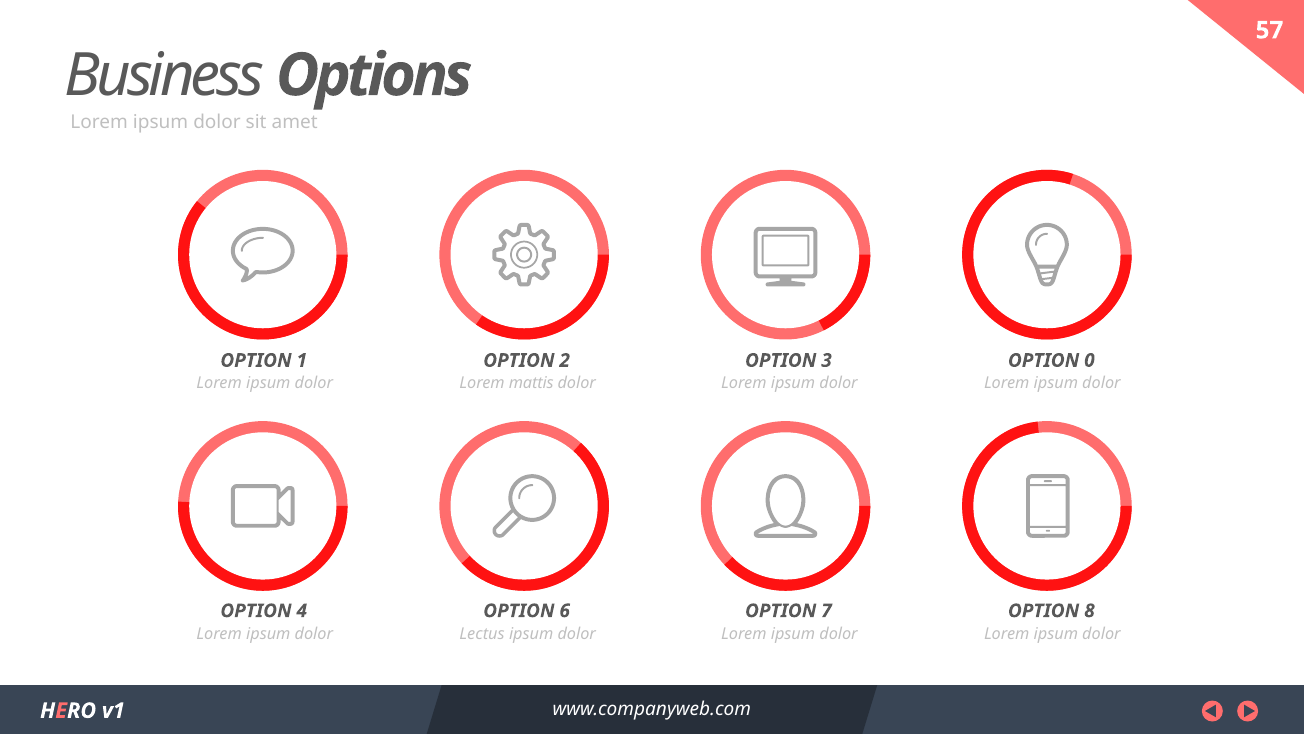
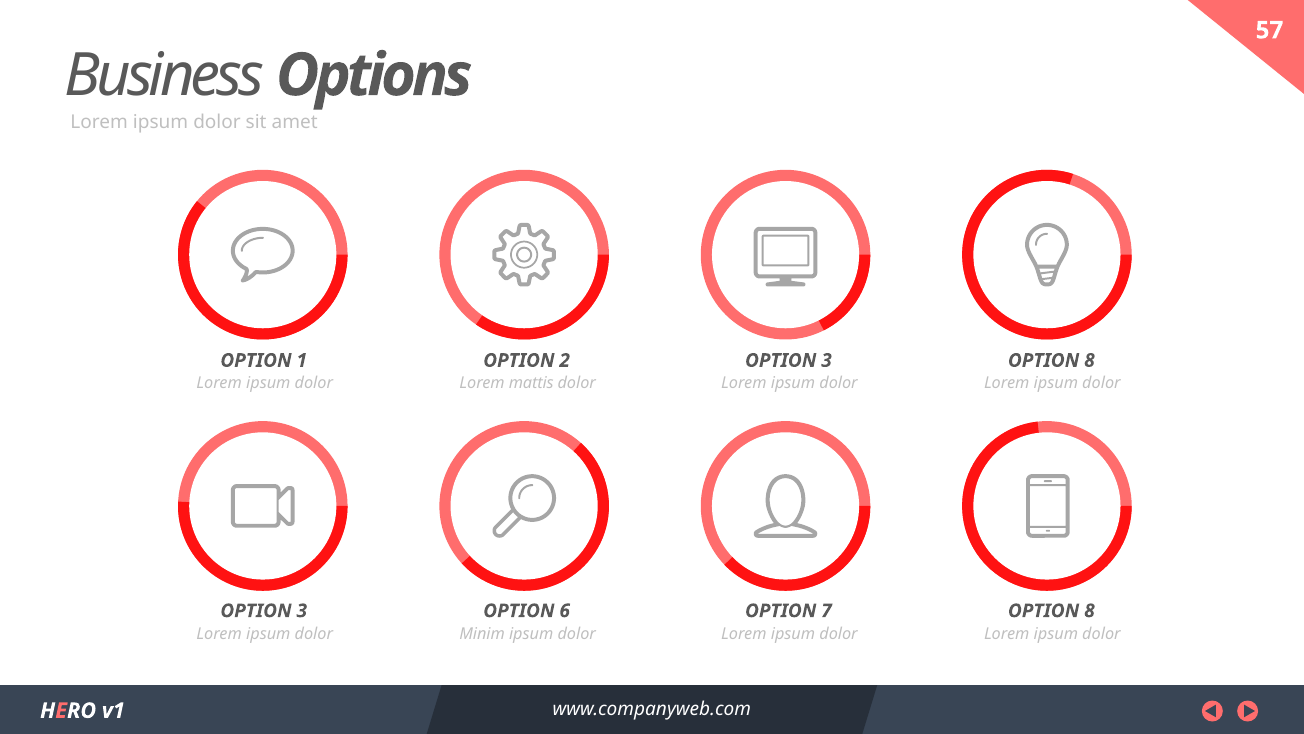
0: 0 -> 8 (1089, 360)
4: 4 -> 3 (302, 610)
Lectus: Lectus -> Minim (482, 633)
